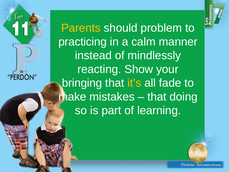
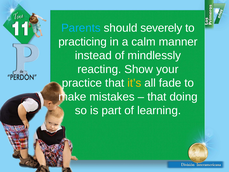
Parents colour: yellow -> light blue (81, 28)
problem: problem -> severely (161, 28)
bringing: bringing -> practice (82, 83)
